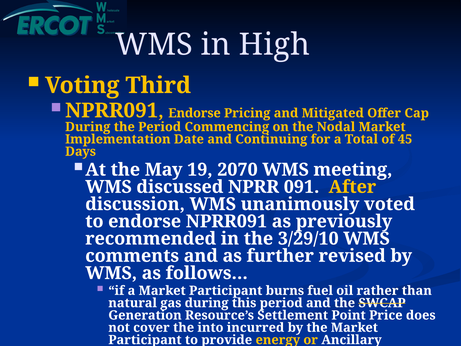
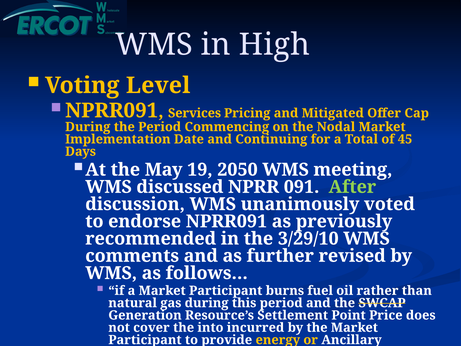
Third: Third -> Level (158, 85)
Endorse: Endorse -> Services (195, 113)
2070: 2070 -> 2050 (237, 170)
After colour: yellow -> light green (352, 187)
